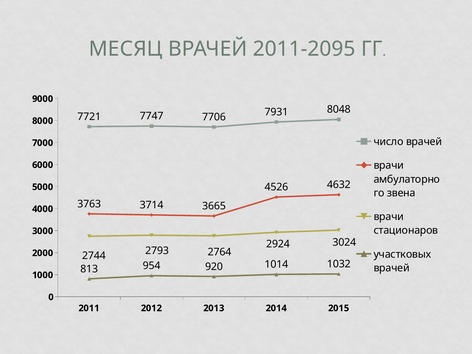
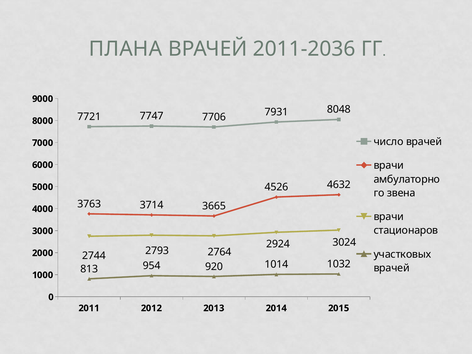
МЕСЯЦ: МЕСЯЦ -> ПЛАНА (126, 49)
2011-2095: 2011-2095 -> 2011-2036 (304, 49)
